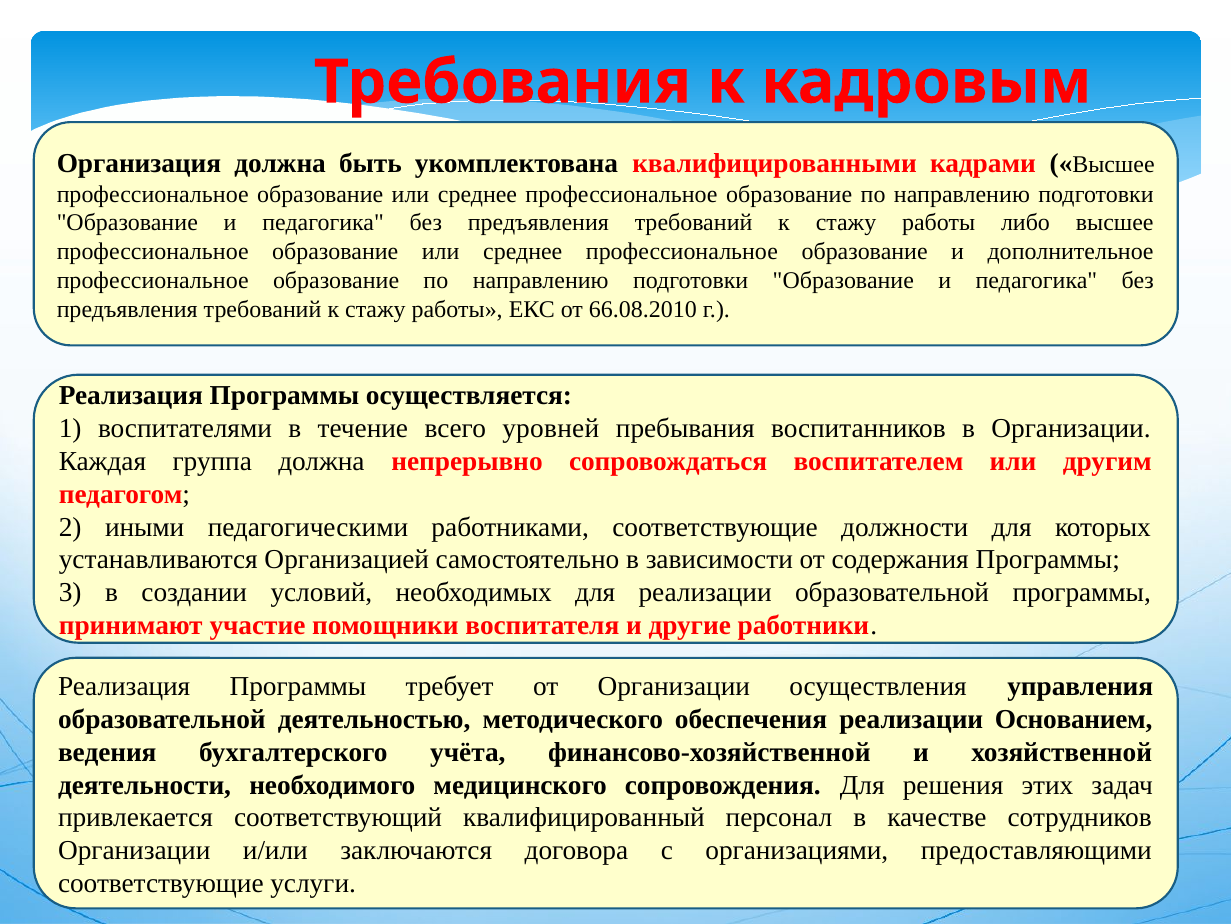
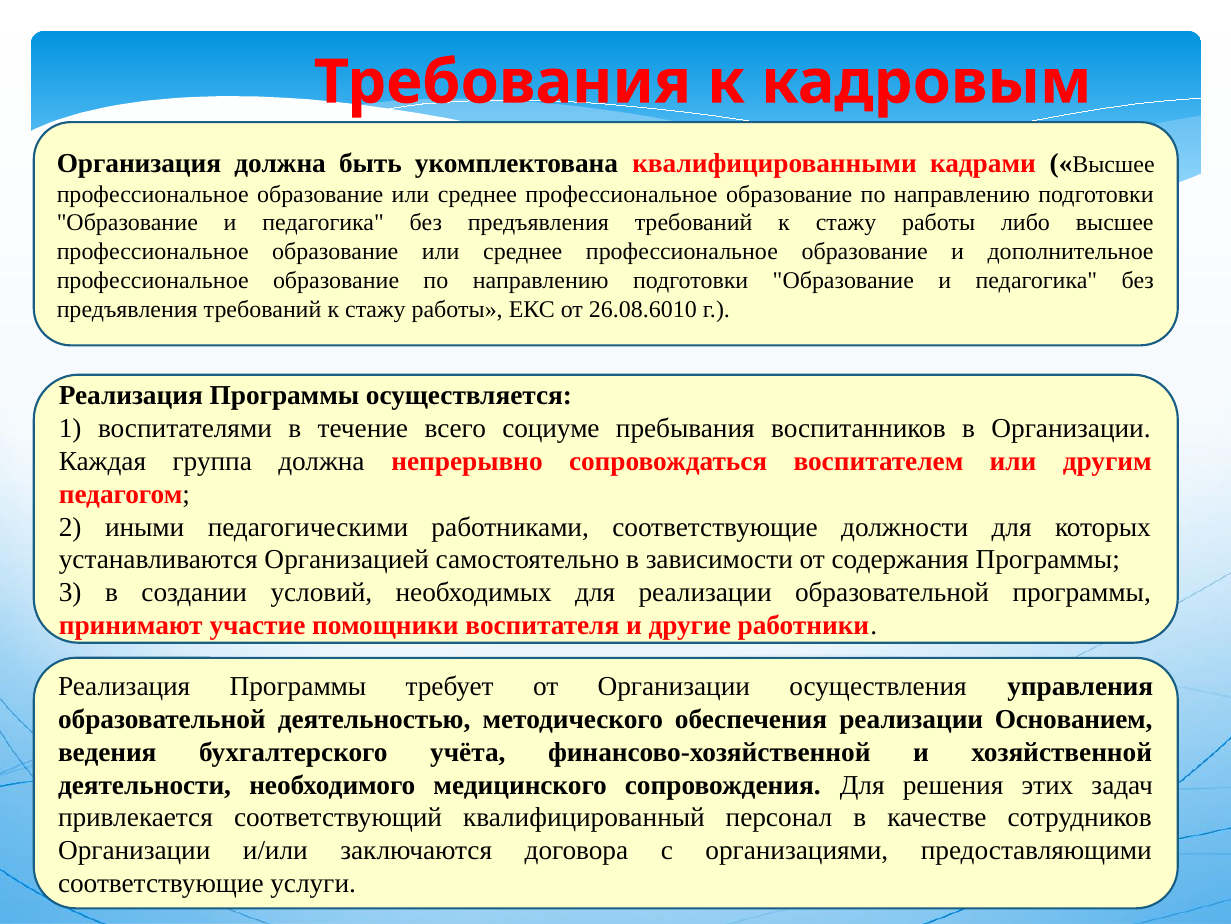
66.08.2010: 66.08.2010 -> 26.08.6010 (643, 309)
уровней: уровней -> социуме (551, 428)
